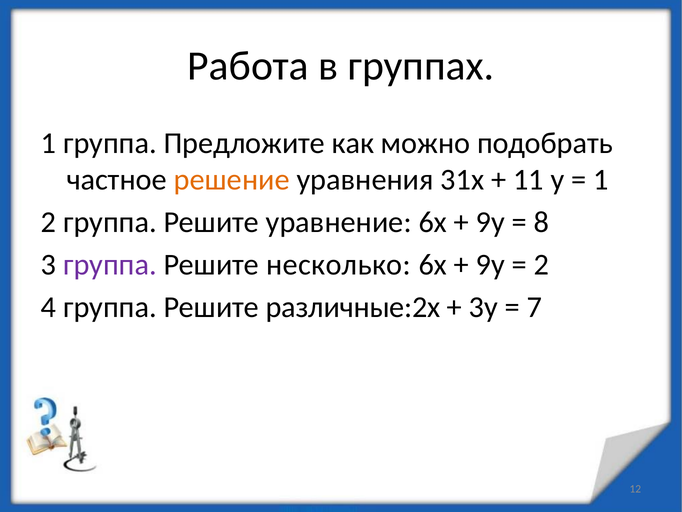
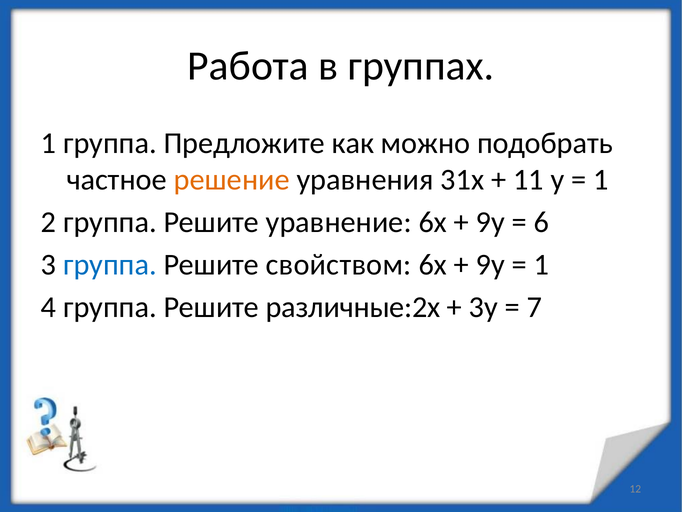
8: 8 -> 6 (541, 222)
группа colour: purple -> blue (110, 264)
несколько: несколько -> свойством (339, 264)
2: 2 -> 1 (541, 264)
